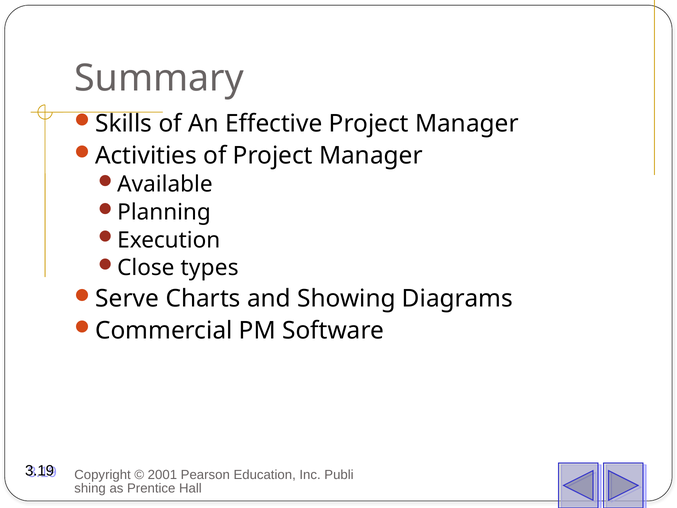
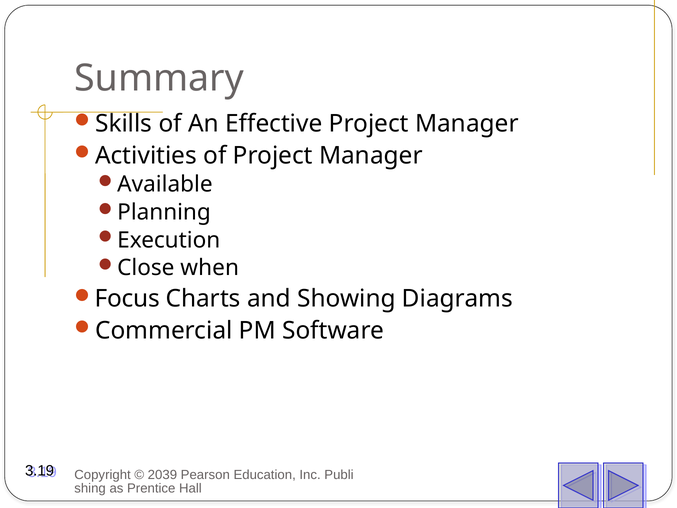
types: types -> when (210, 268)
Serve: Serve -> Focus (127, 299)
2001: 2001 -> 2039 (162, 475)
